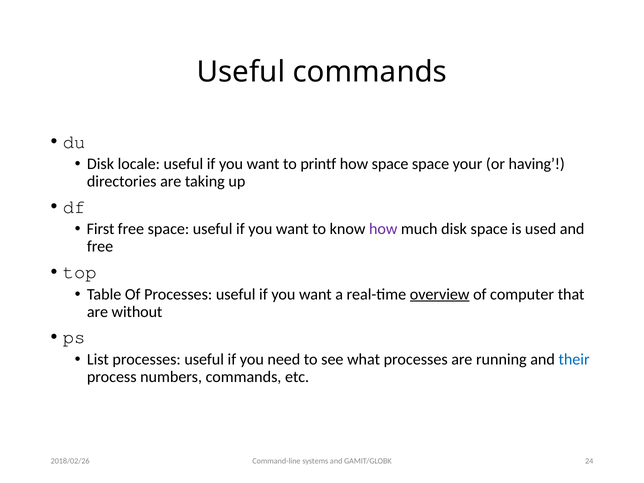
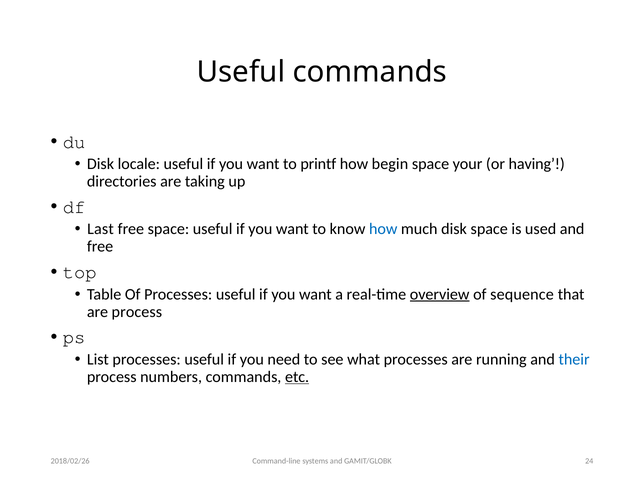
how space: space -> begin (390, 164)
First: First -> Last (100, 229)
how colour: purple -> blue (383, 229)
computer: computer -> sequence (522, 294)
are without: without -> process (137, 312)
etc underline: none -> present (297, 377)
